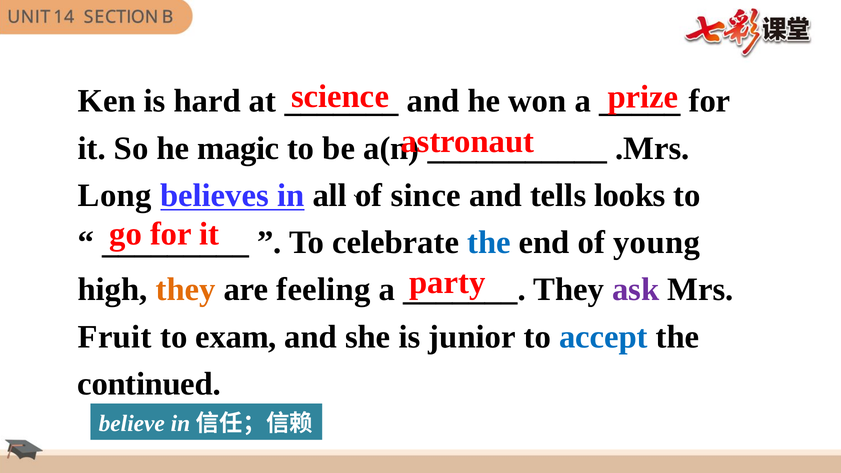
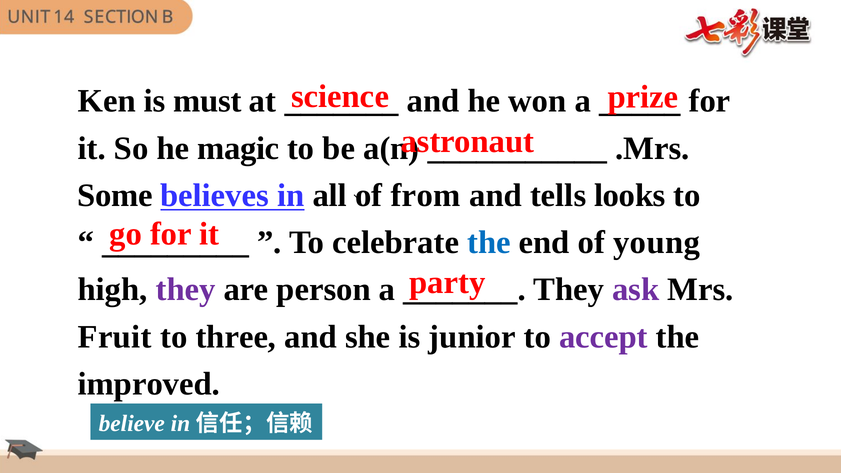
hard: hard -> must (207, 101)
Long: Long -> Some (115, 195)
since: since -> from (426, 195)
they colour: orange -> purple (186, 290)
feeling: feeling -> person (324, 290)
exam: exam -> three (236, 337)
accept colour: blue -> purple (603, 337)
continued: continued -> improved (149, 384)
